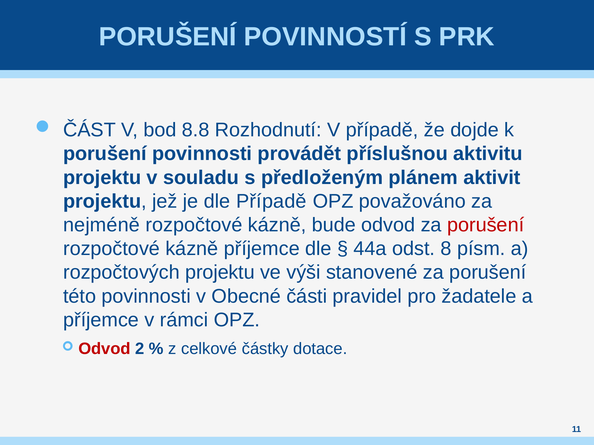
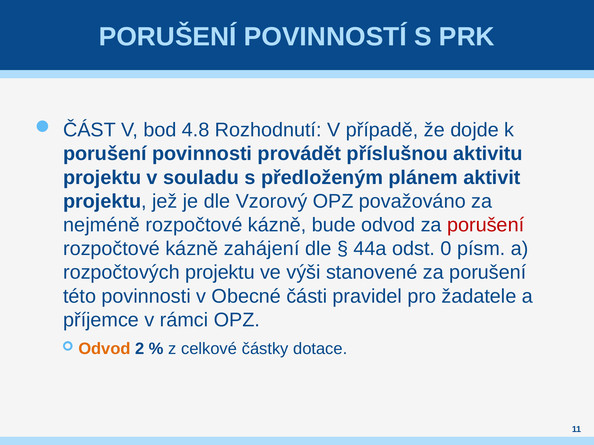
8.8: 8.8 -> 4.8 (196, 130)
dle Případě: Případě -> Vzorový (271, 201)
kázně příjemce: příjemce -> zahájení (262, 249)
8: 8 -> 0 (446, 249)
Odvod colour: red -> orange (104, 349)
